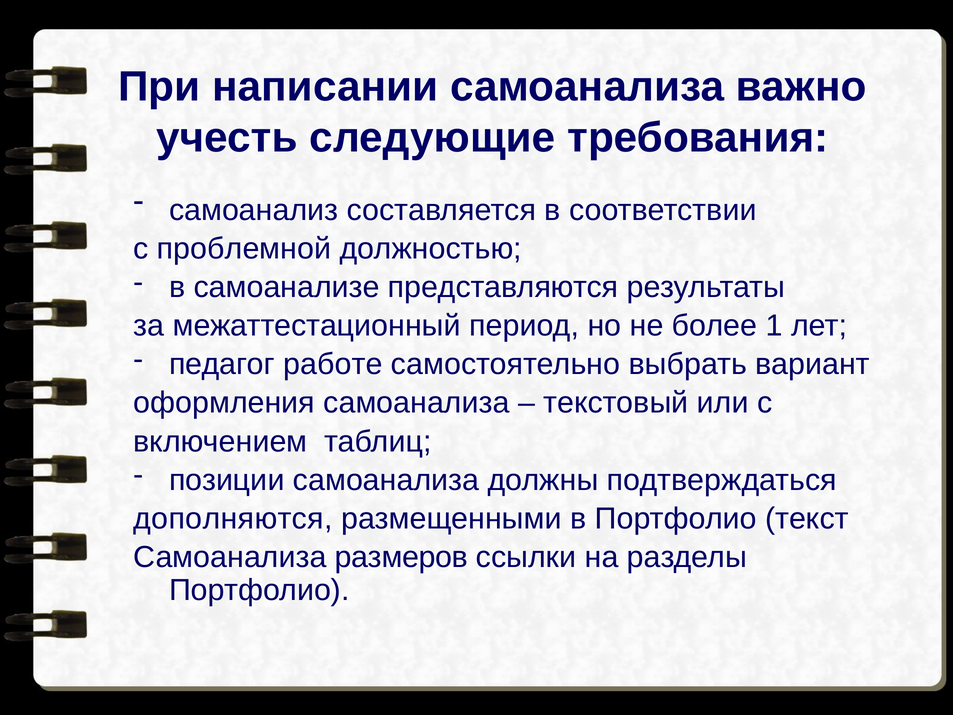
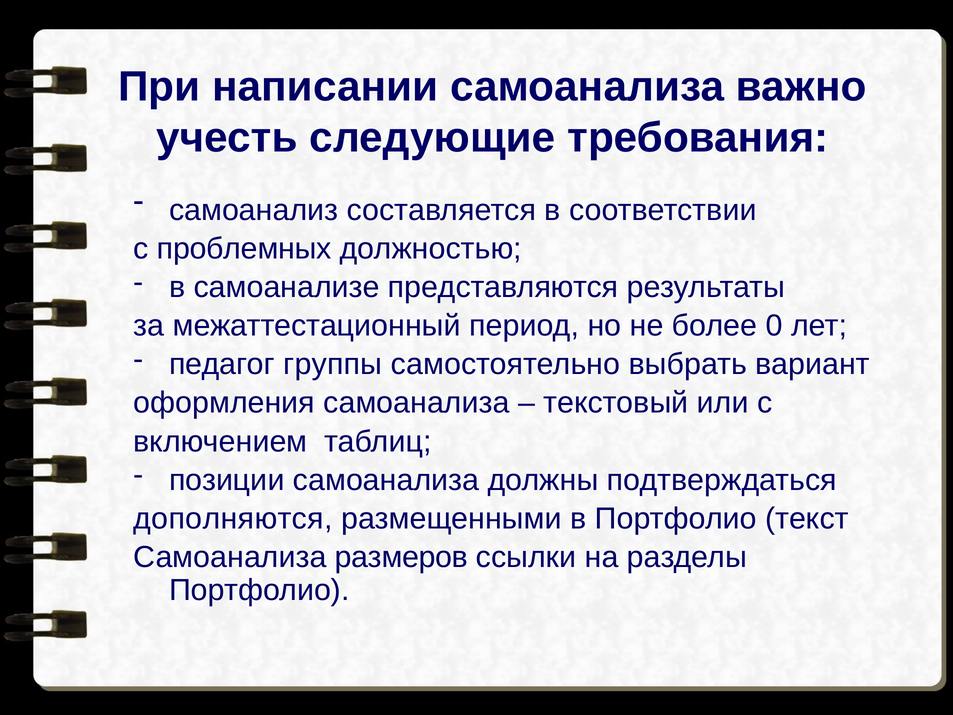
проблемной: проблемной -> проблемных (244, 248)
1: 1 -> 0 (774, 326)
работе: работе -> группы (333, 364)
